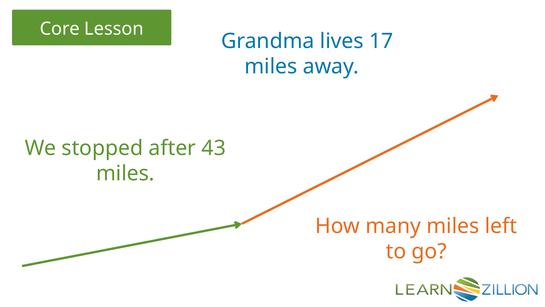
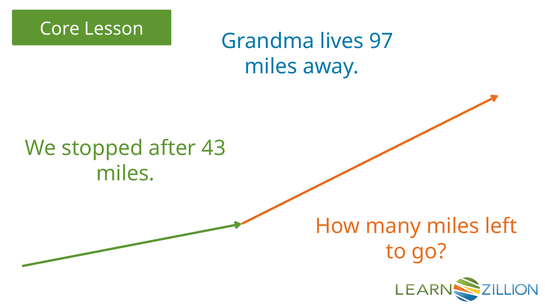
17: 17 -> 97 (381, 41)
